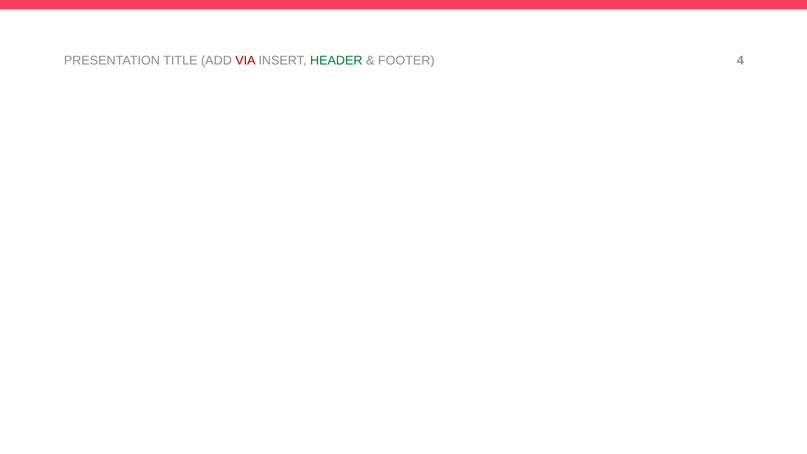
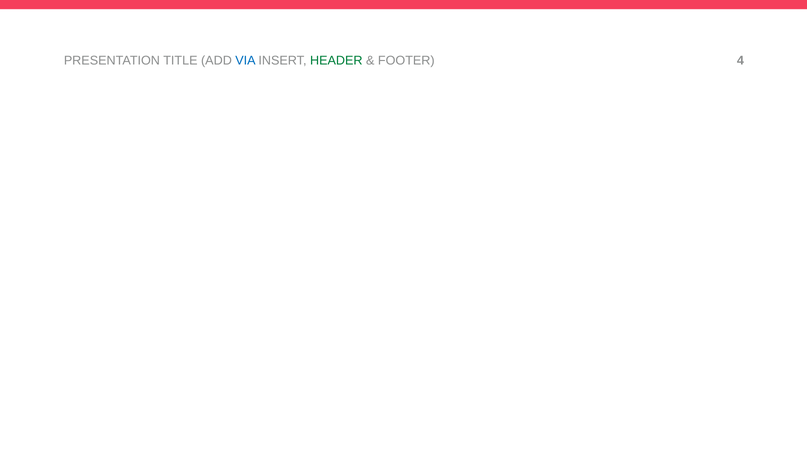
VIA colour: red -> blue (245, 61)
